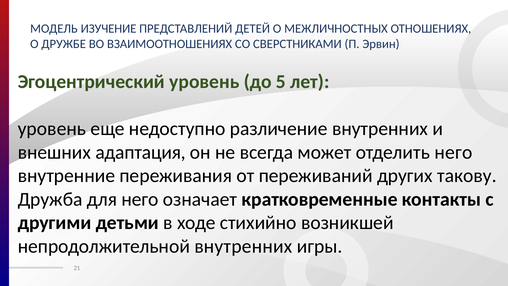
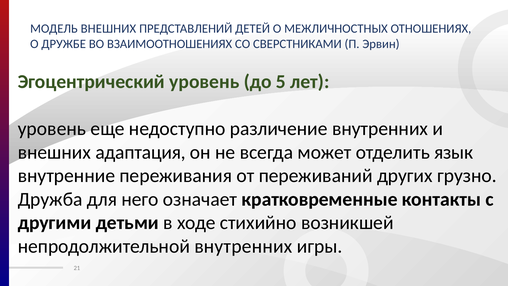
МОДЕЛЬ ИЗУЧЕНИЕ: ИЗУЧЕНИЕ -> ВНЕШНИХ (108, 29)
отделить него: него -> язык (454, 152)
такову: такову -> грузно (467, 176)
